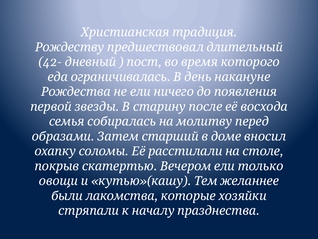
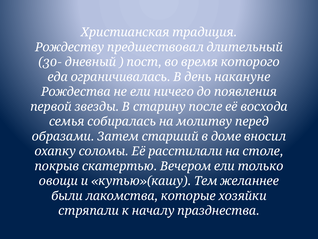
42-: 42- -> 30- (50, 62)
